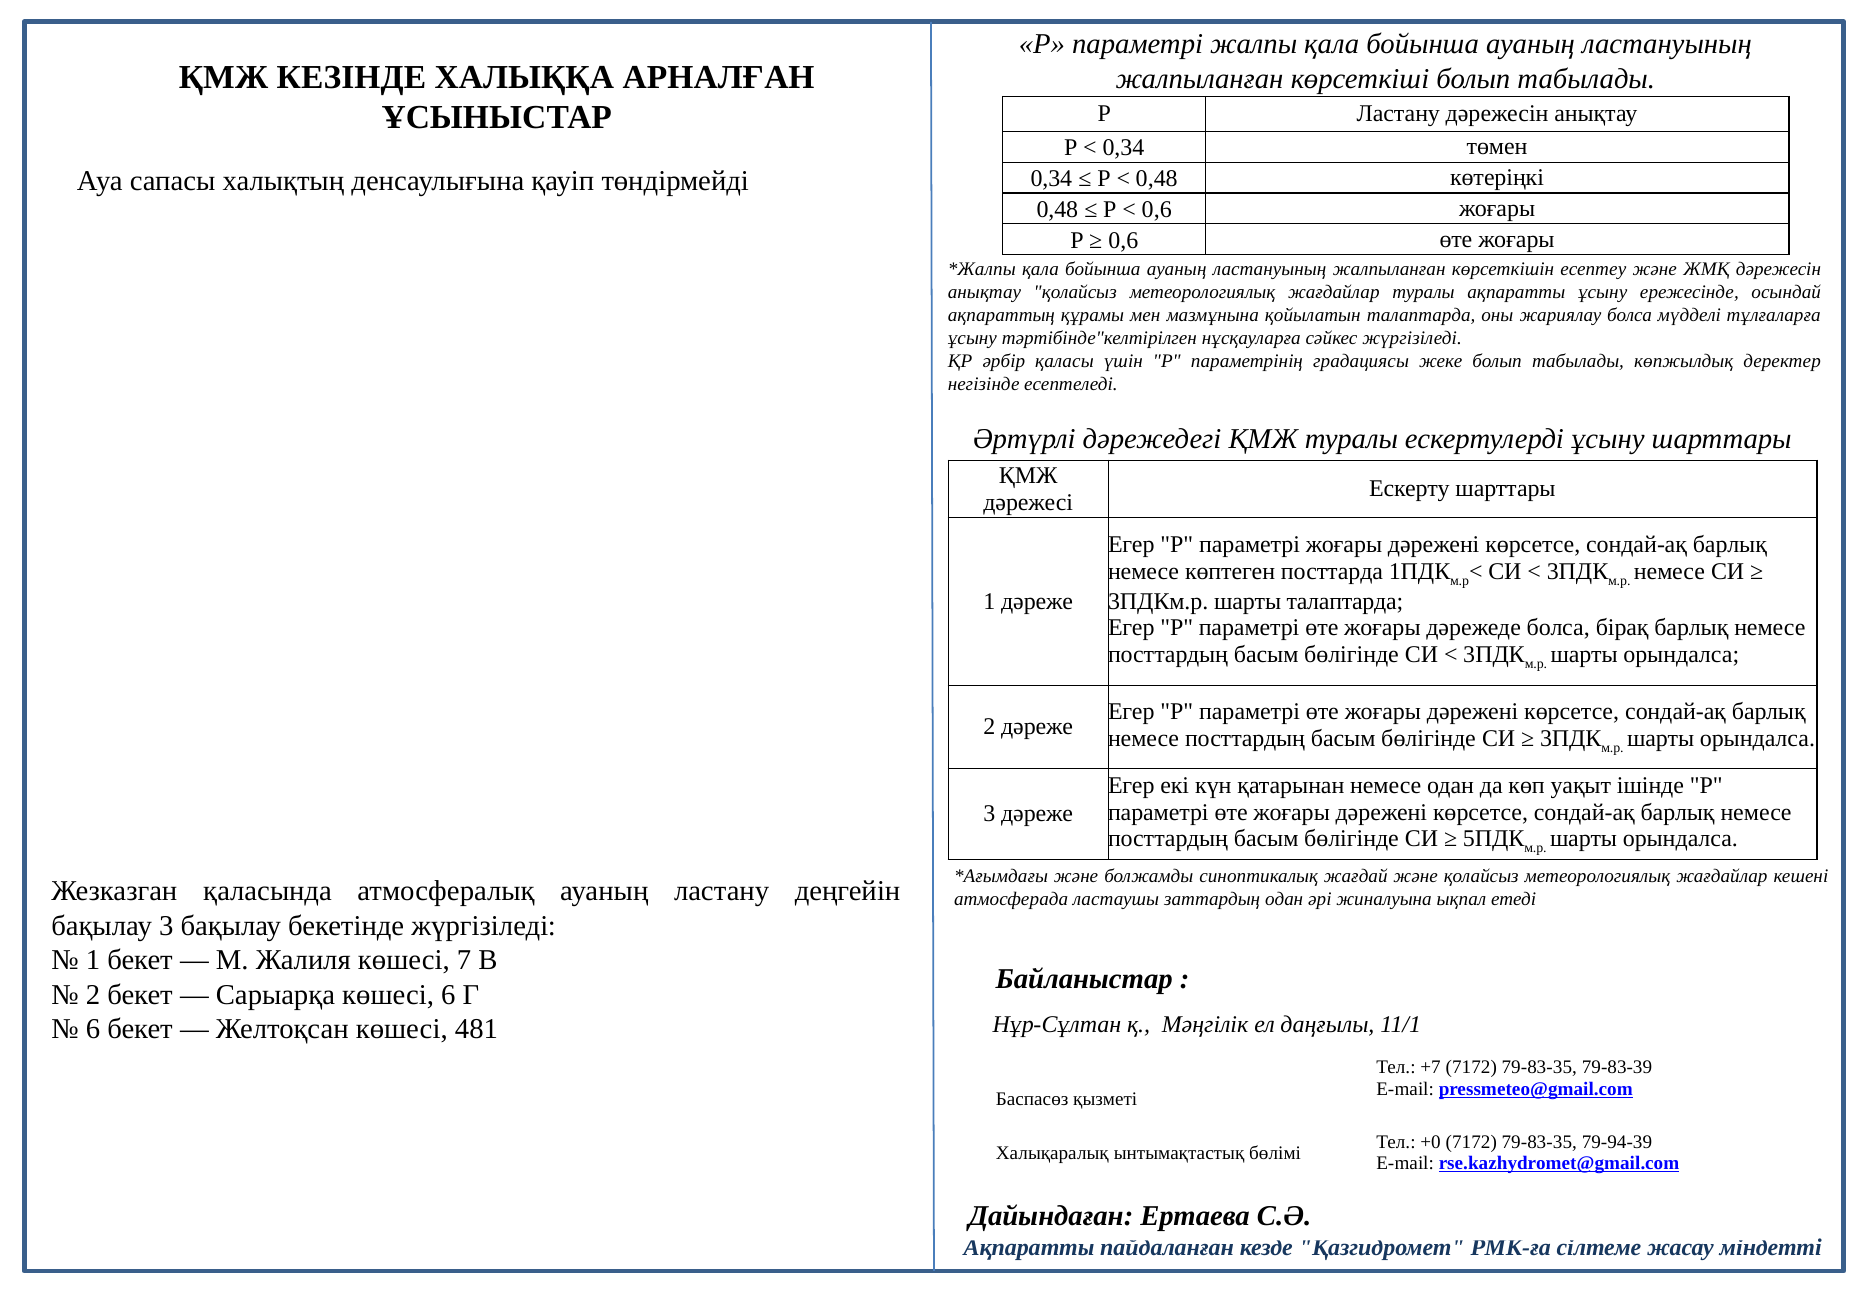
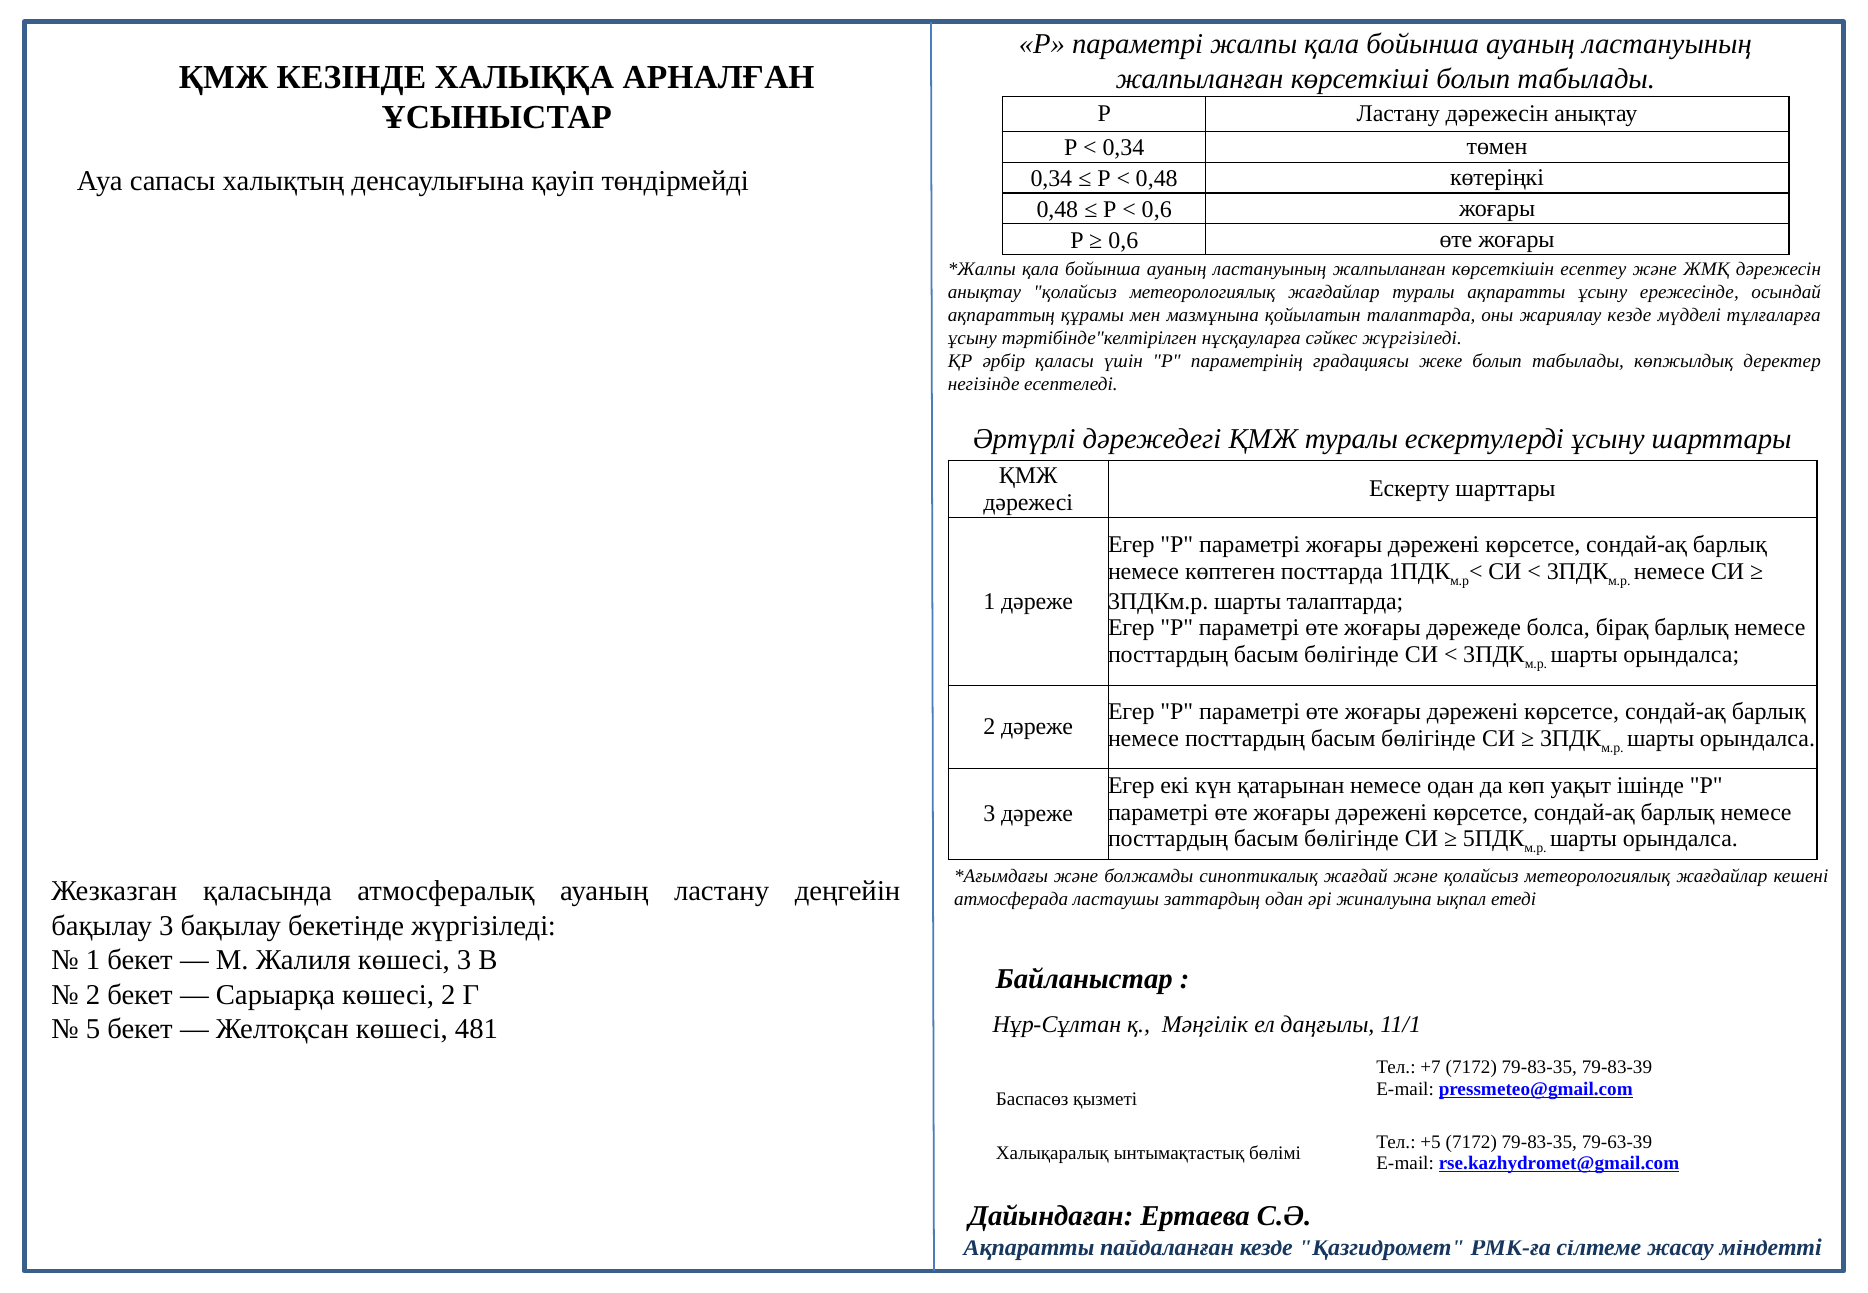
жариялау болса: болса -> кезде (1629, 315)
көшесі 7: 7 -> 3 (464, 960)
көшесі 6: 6 -> 2 (448, 995)
6: 6 -> 5 (93, 1029)
+0: +0 -> +5 (1431, 1142)
79-94-39: 79-94-39 -> 79-63-39 (1617, 1142)
